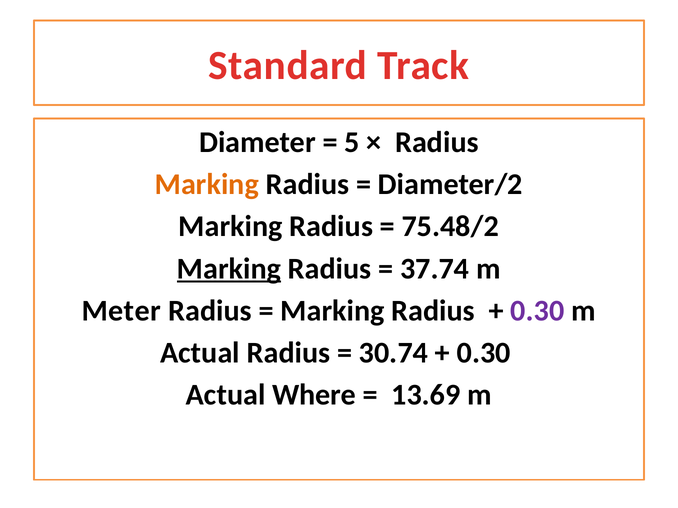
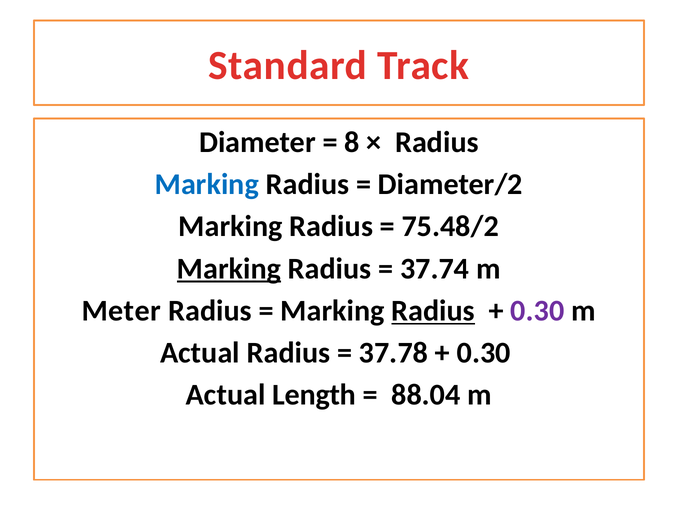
5: 5 -> 8 (352, 142)
Marking colour: orange -> blue (207, 184)
Radius underline: none -> present (433, 311)
30.74: 30.74 -> 37.78 (393, 353)
Where: Where -> Length (314, 395)
13.69: 13.69 -> 88.04 (426, 395)
